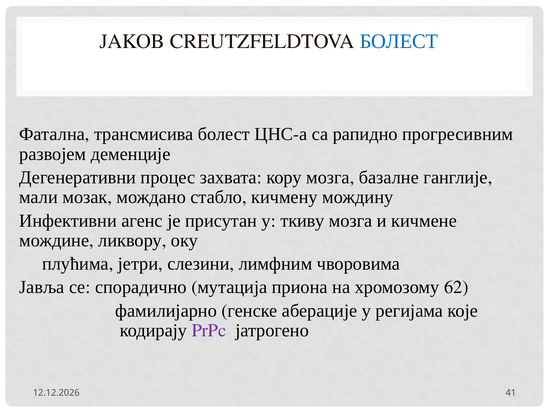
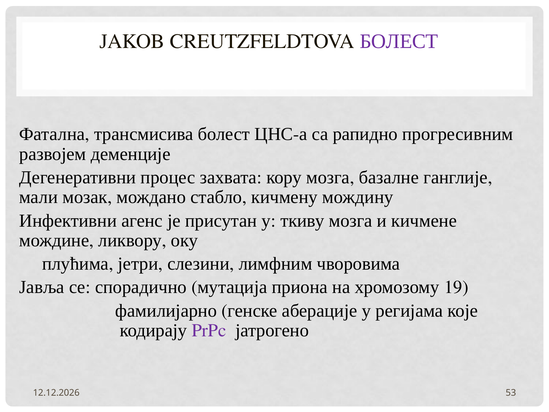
БОЛЕСТ colour: blue -> purple (399, 41)
62: 62 -> 19 (456, 287)
41: 41 -> 53 (511, 392)
